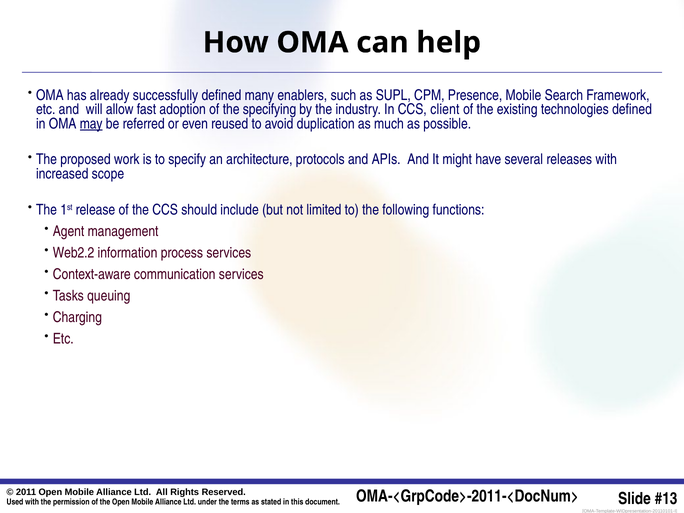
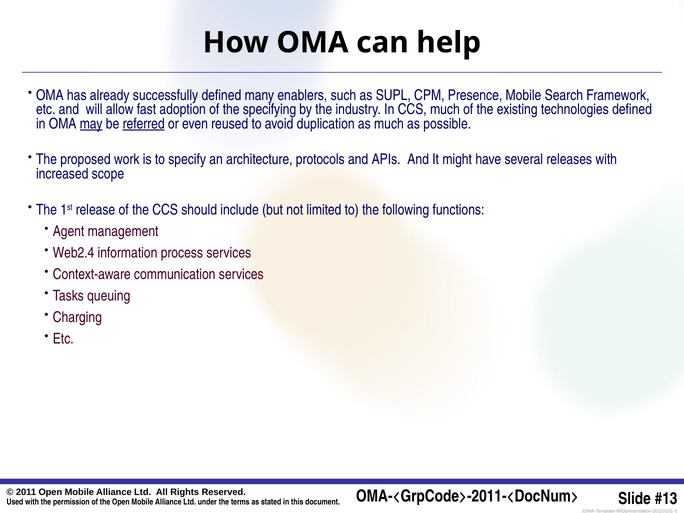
CCS client: client -> much (445, 109)
referred underline: none -> present (144, 124)
Web2.2: Web2.2 -> Web2.4 (74, 253)
